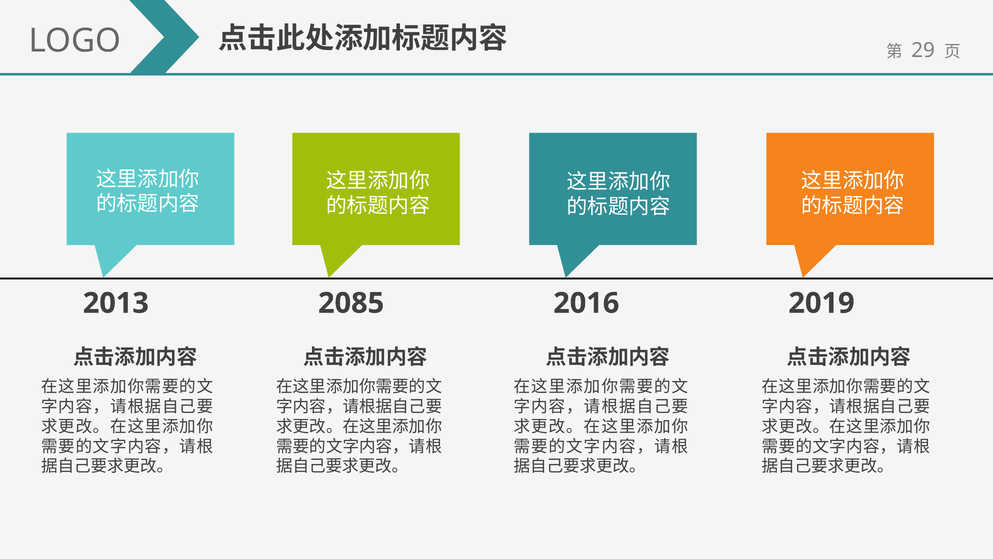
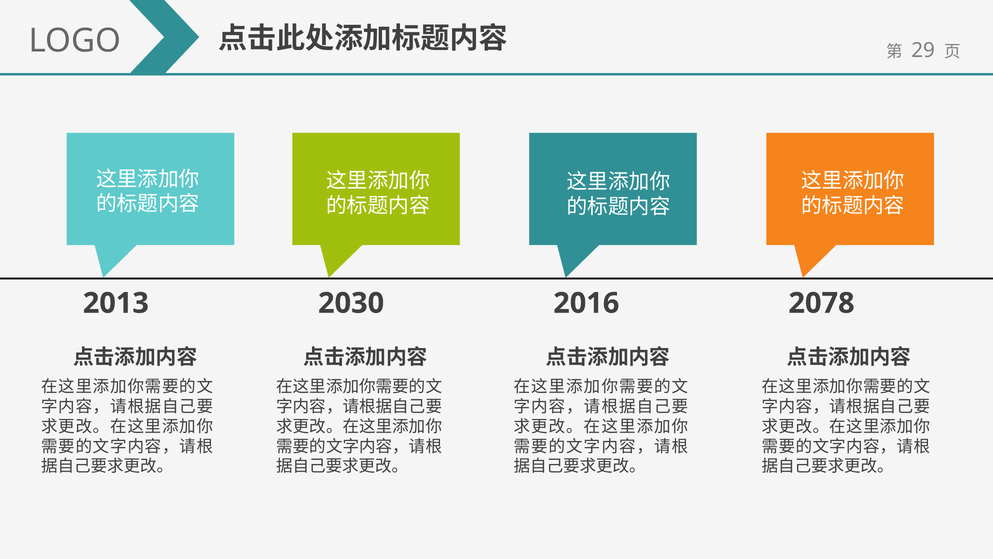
2085: 2085 -> 2030 (351, 303)
2019: 2019 -> 2078 (822, 303)
